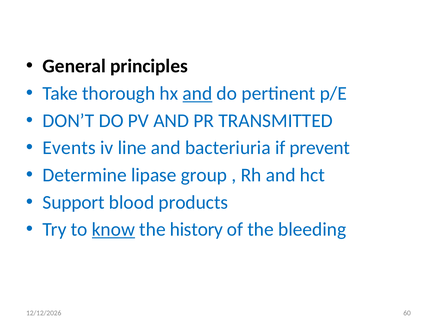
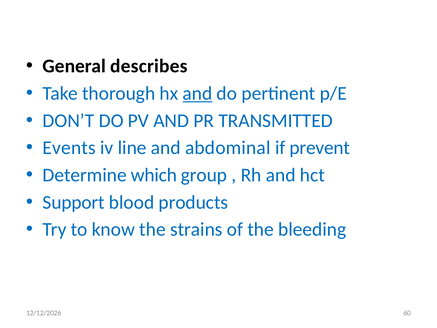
principles: principles -> describes (149, 66)
bacteriuria: bacteriuria -> abdominal (228, 148)
lipase: lipase -> which (154, 175)
know underline: present -> none (113, 229)
history: history -> strains (196, 229)
